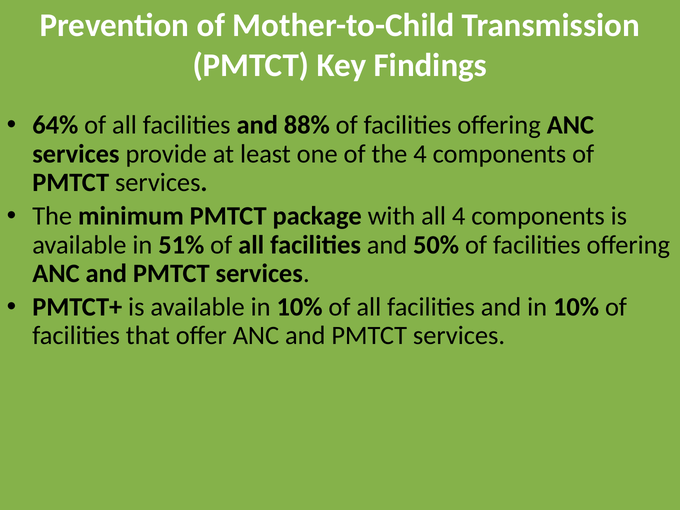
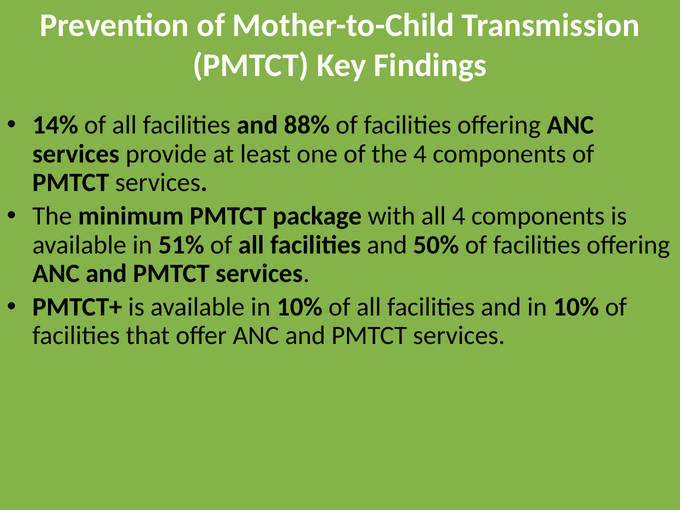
64%: 64% -> 14% (55, 125)
